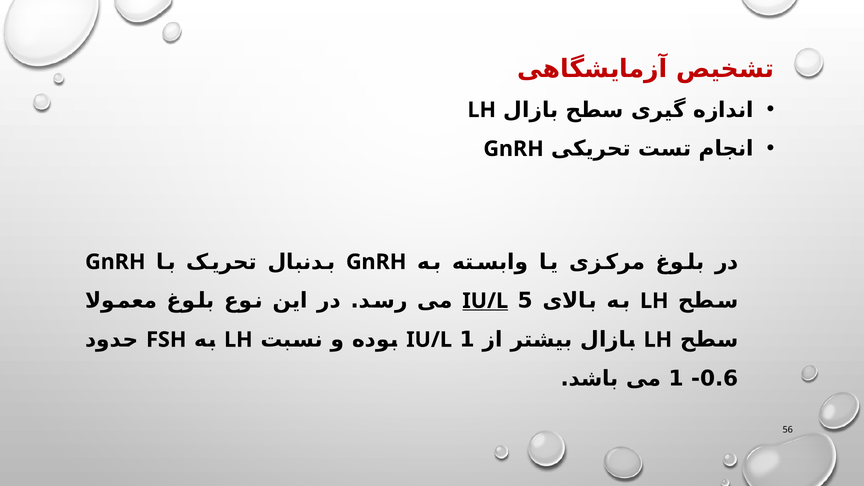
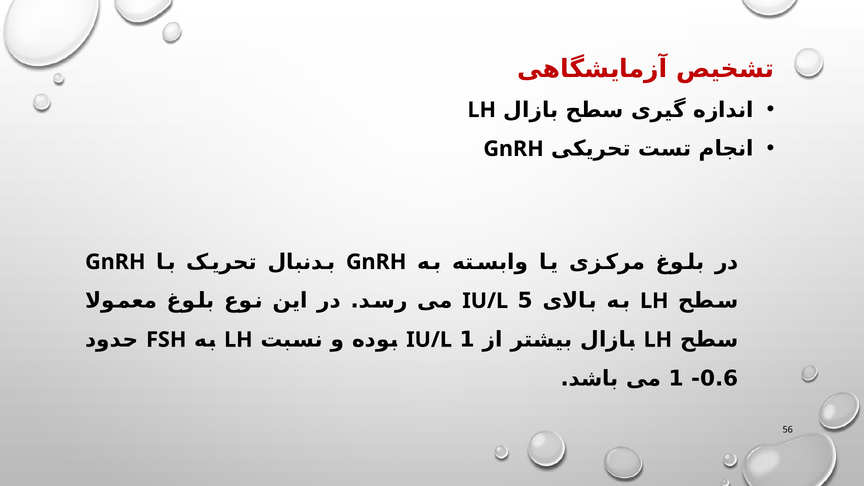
IU/L underline: present -> none (485, 301)
